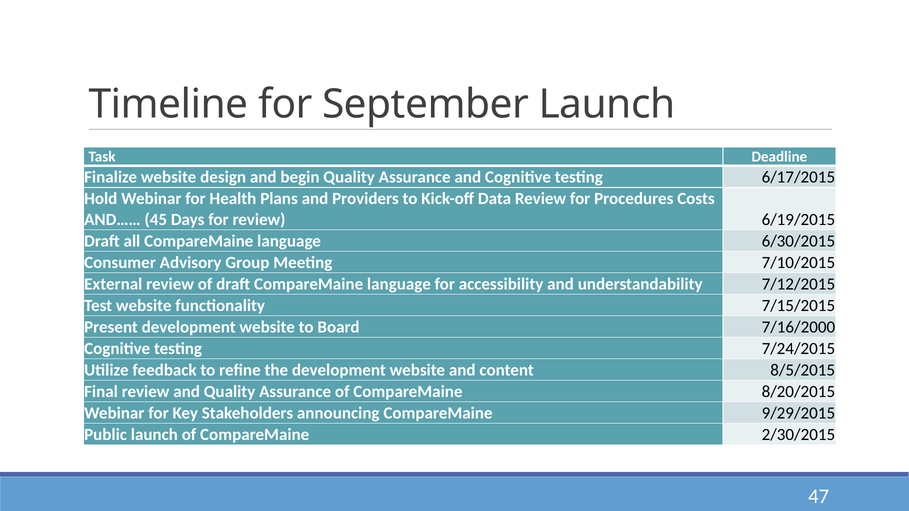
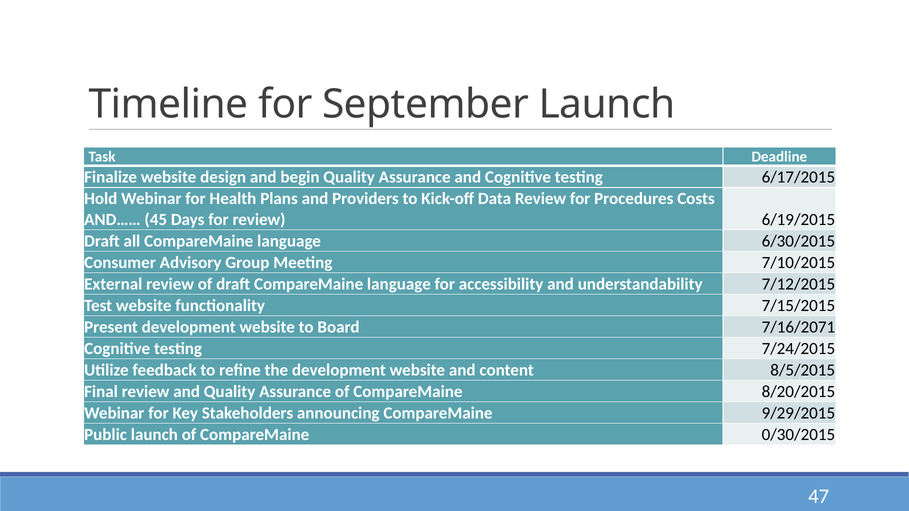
7/16/2000: 7/16/2000 -> 7/16/2071 (798, 327)
2/30/2015: 2/30/2015 -> 0/30/2015 (798, 435)
